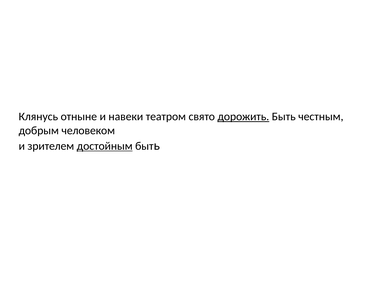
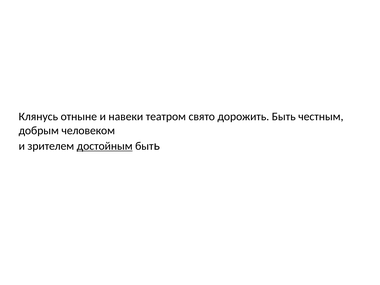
дорожить underline: present -> none (243, 117)
